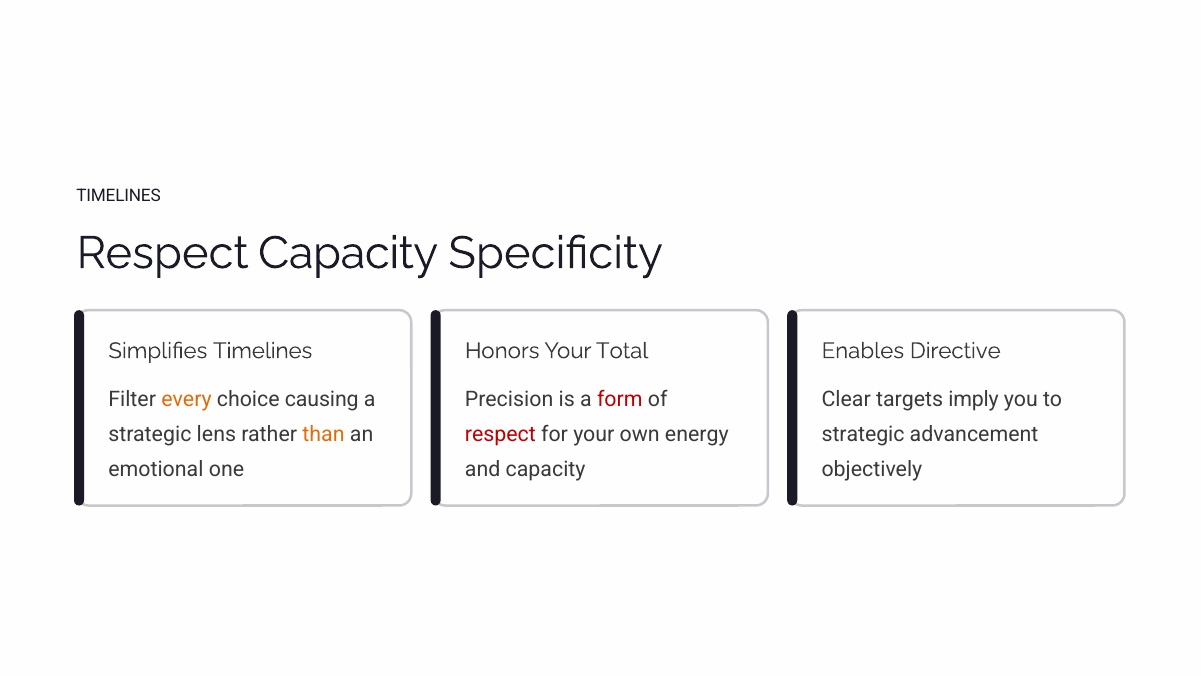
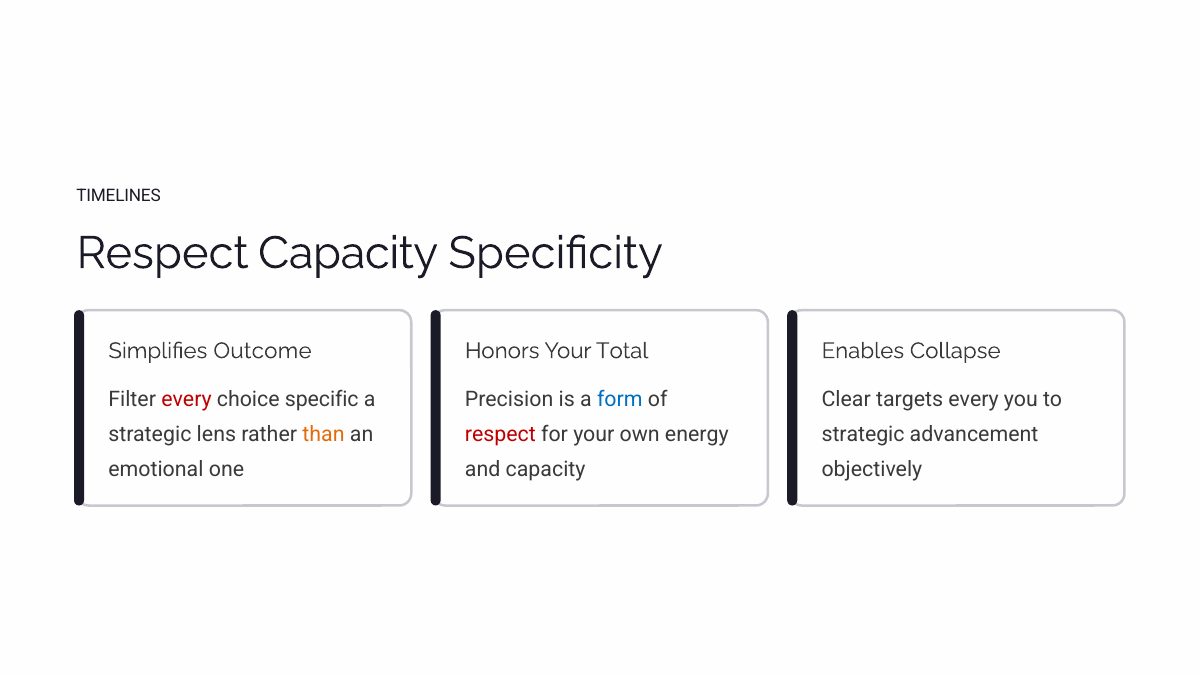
Simplifies Timelines: Timelines -> Outcome (262, 351)
Directive: Directive -> Collapse (955, 351)
every colour: orange -> red (186, 399)
causing: causing -> specific (322, 399)
form colour: red -> blue (620, 399)
targets imply: imply -> every (974, 399)
